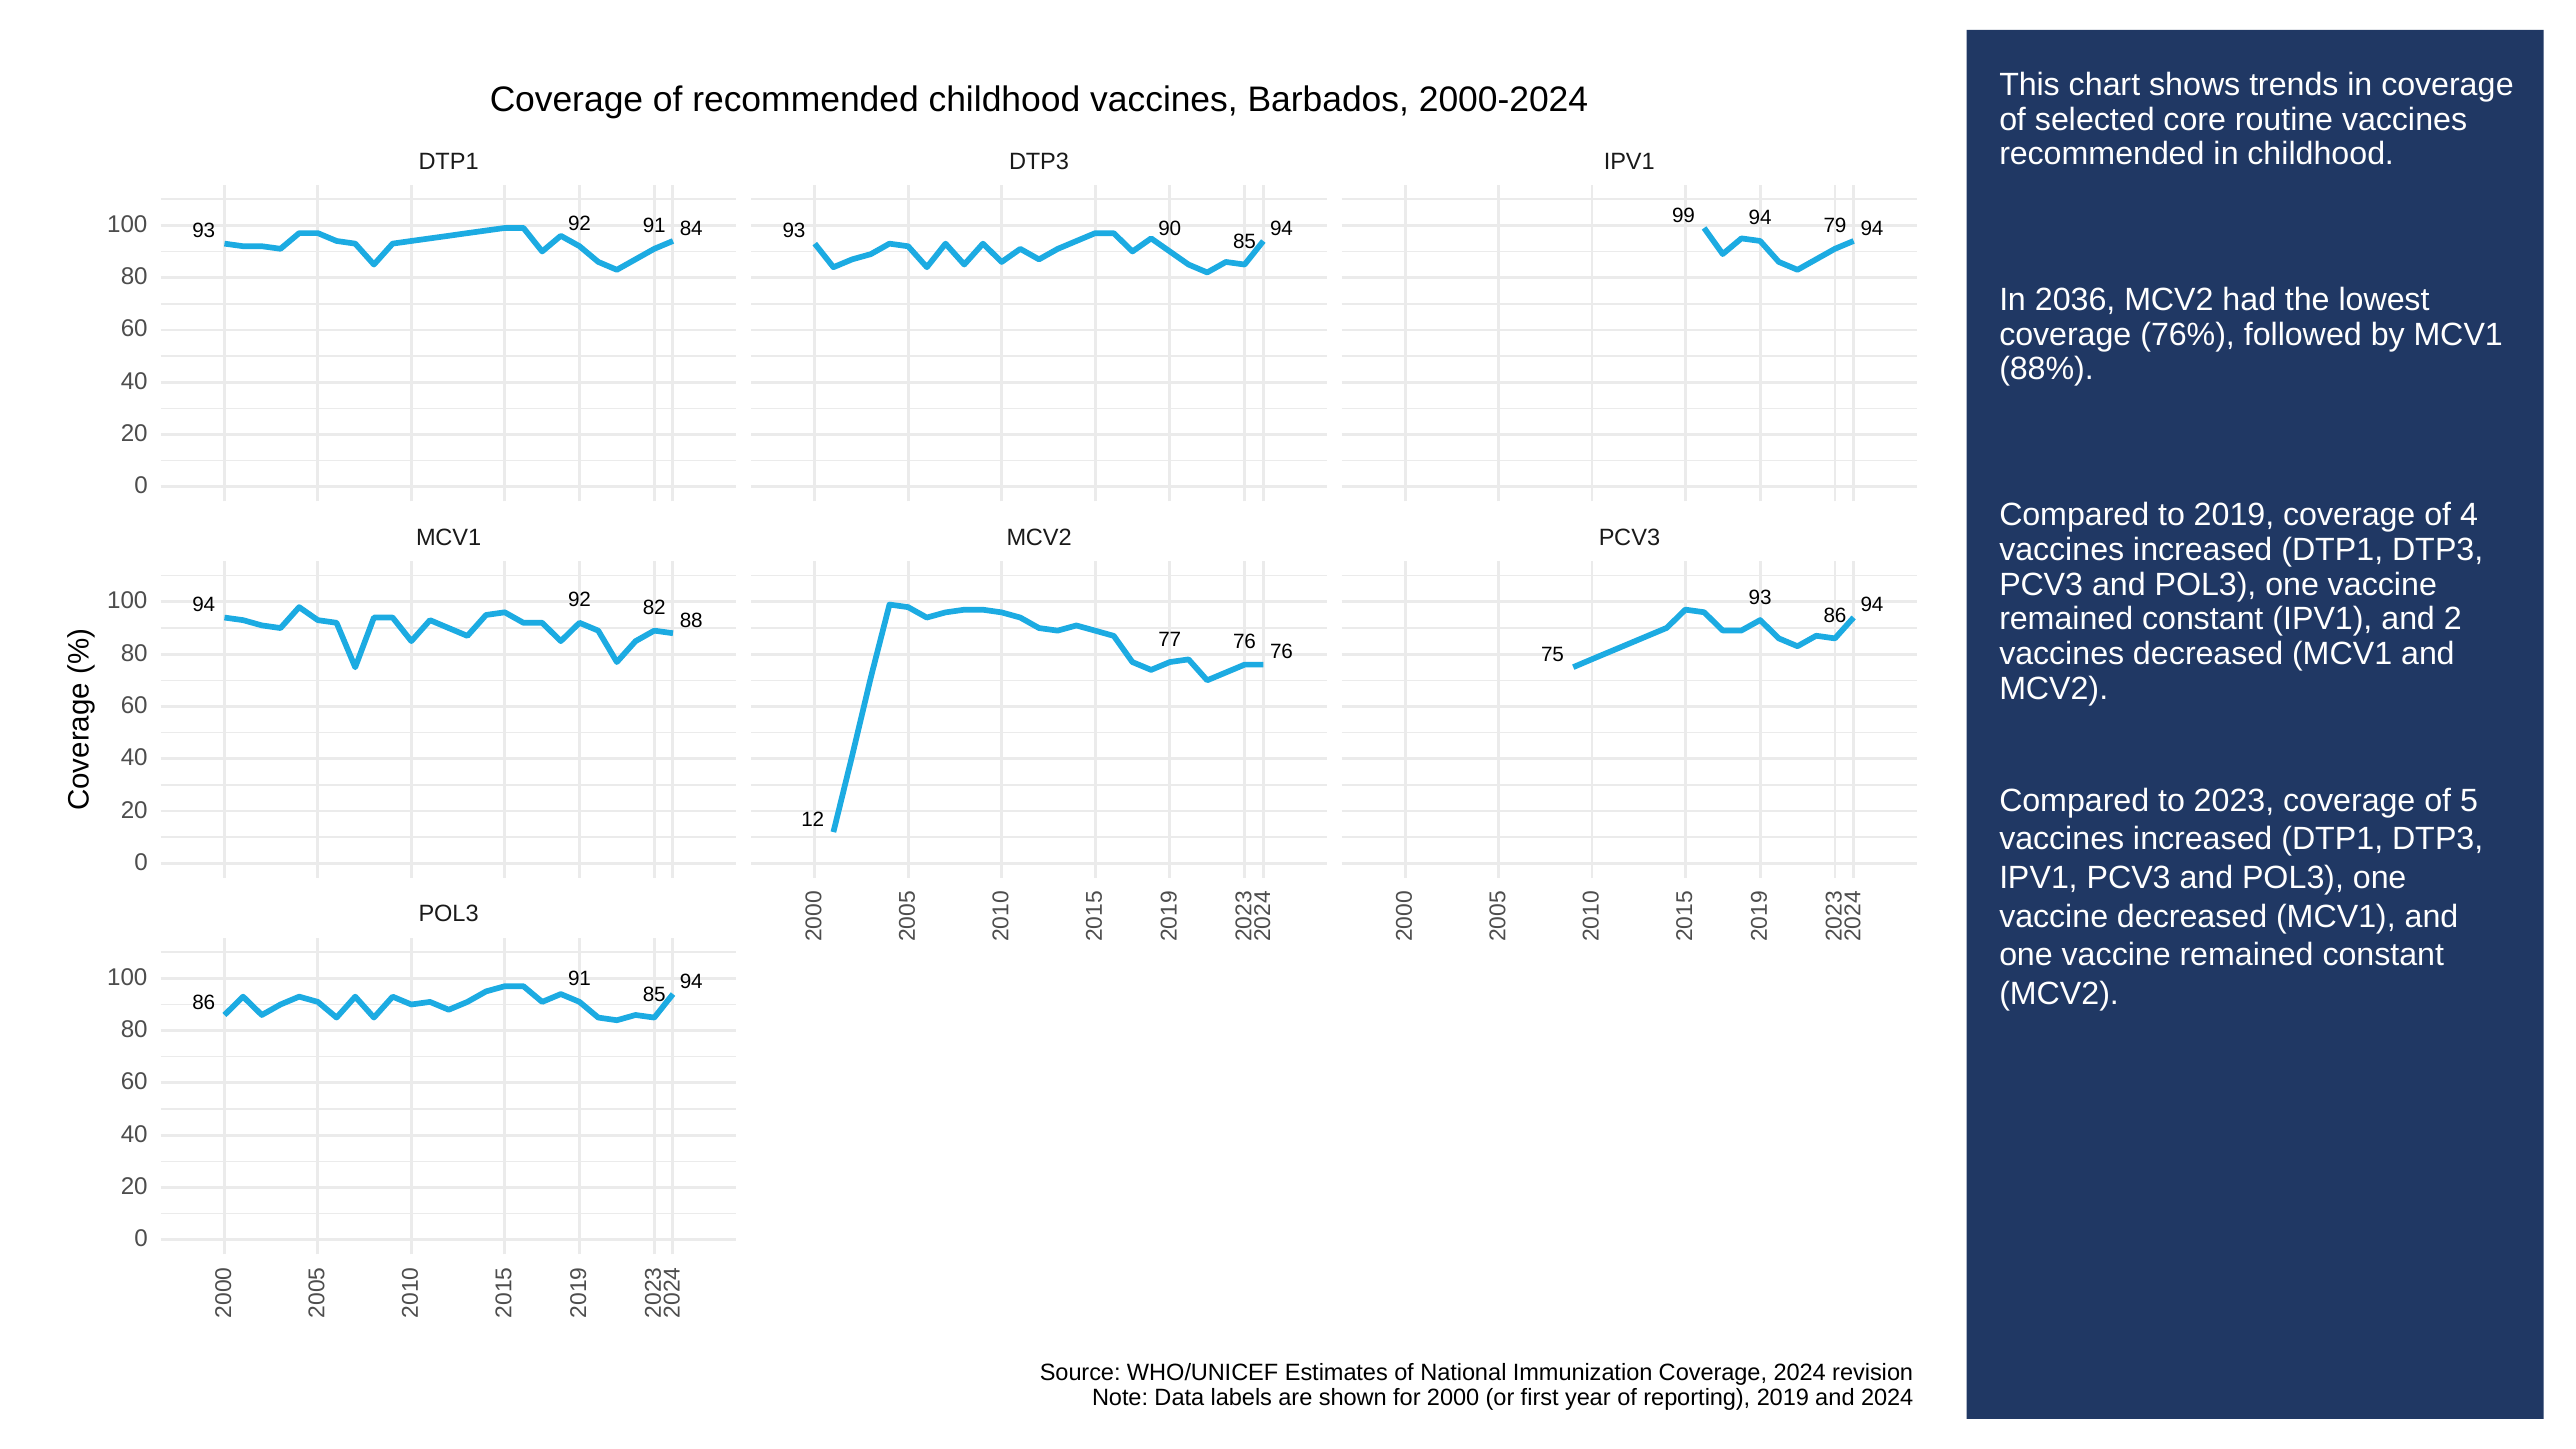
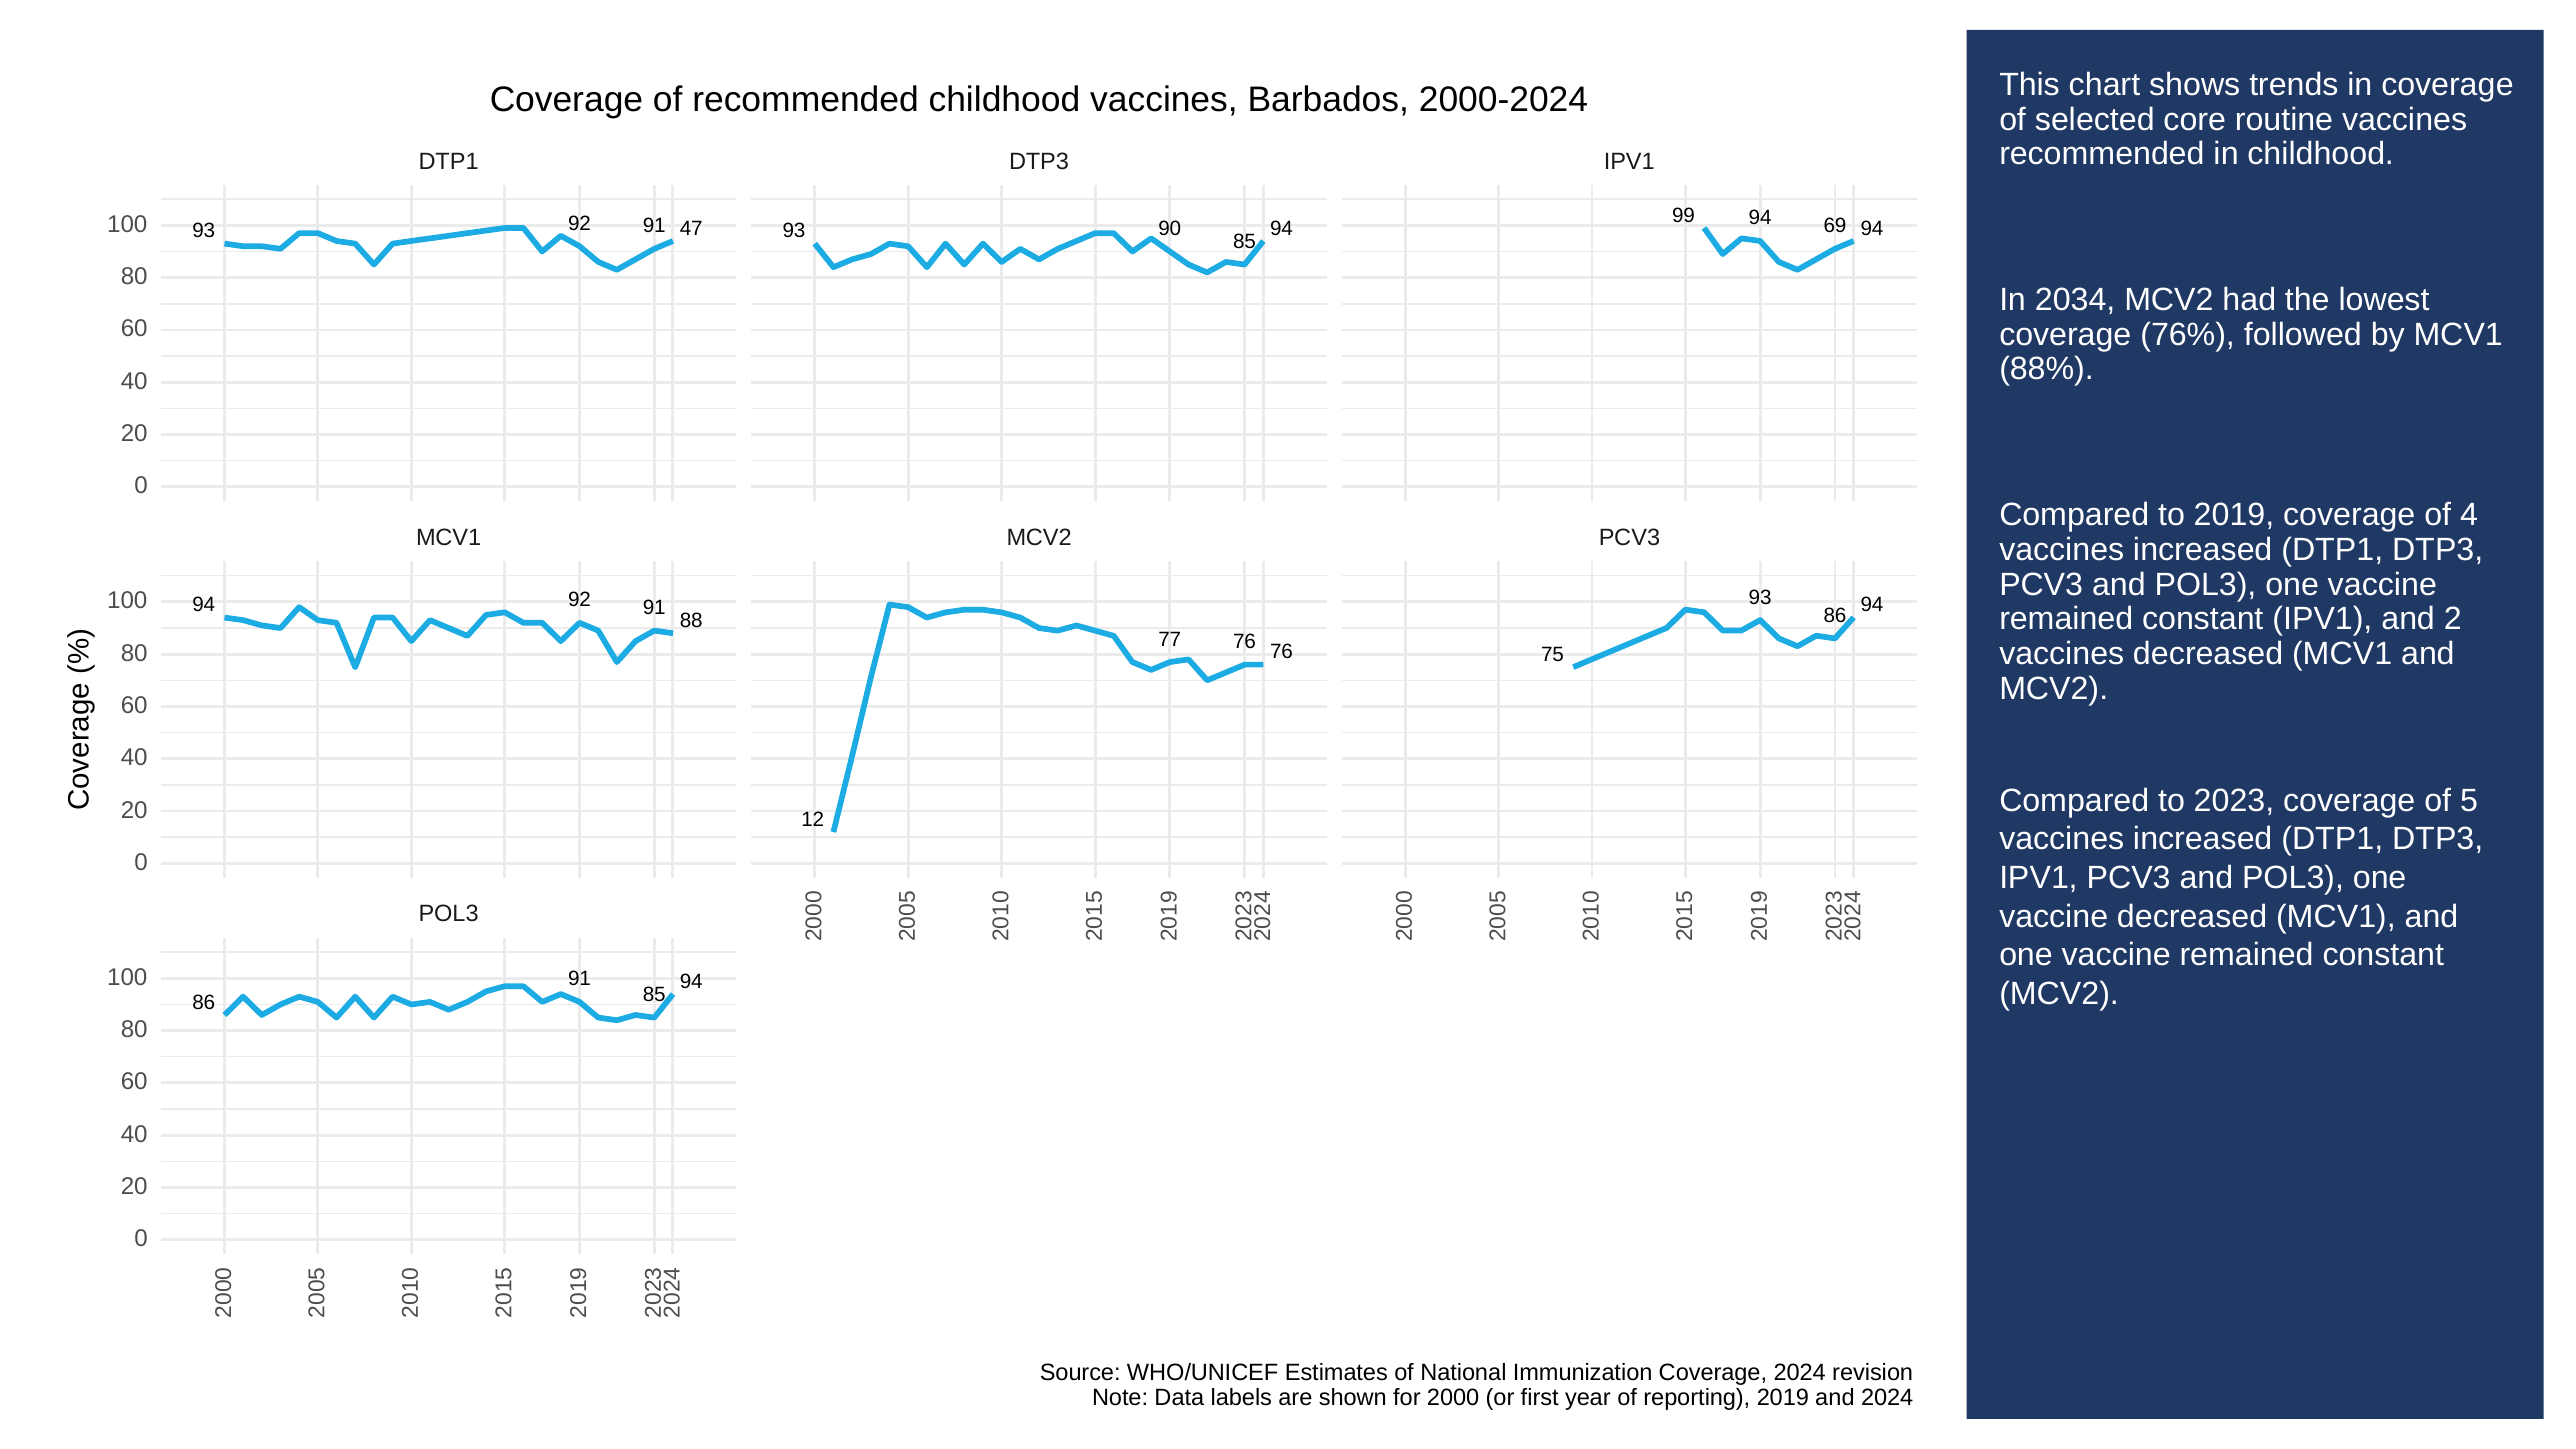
79: 79 -> 69 (1835, 226)
84: 84 -> 47 (691, 228)
2036: 2036 -> 2034 (2075, 300)
82: 82 -> 91 (654, 608)
